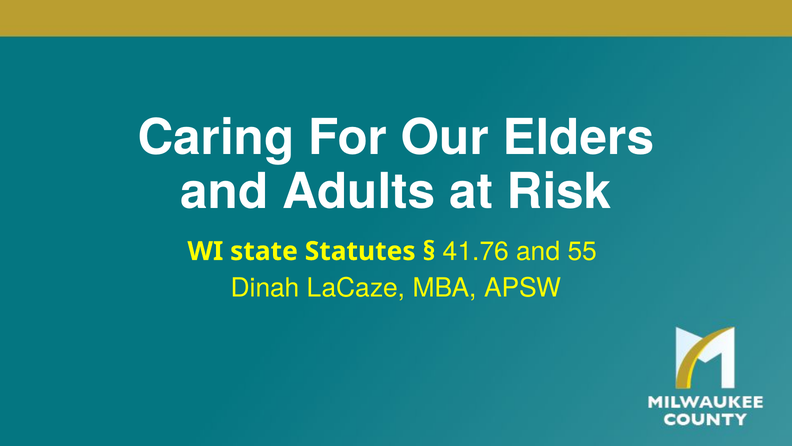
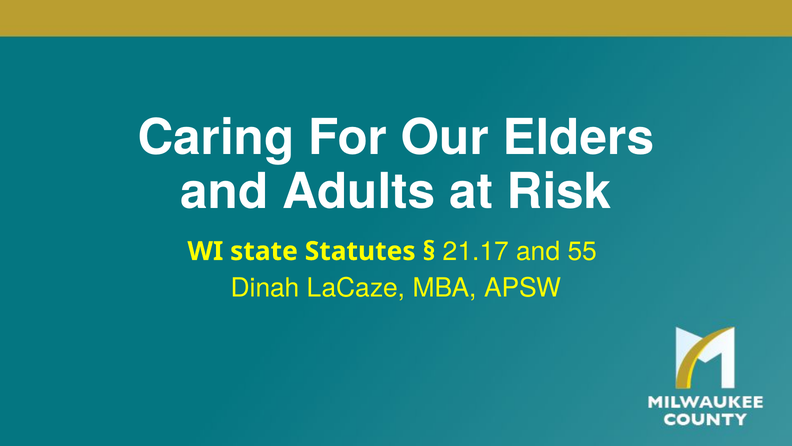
41.76: 41.76 -> 21.17 (476, 251)
